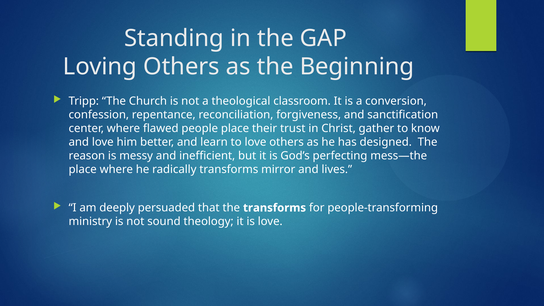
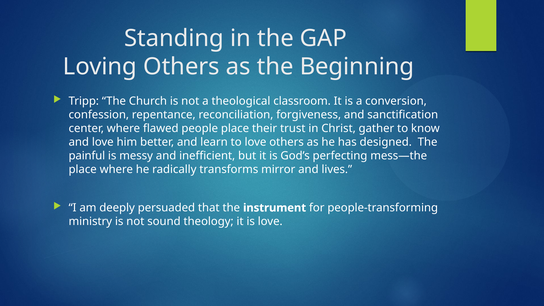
reason: reason -> painful (87, 156)
the transforms: transforms -> instrument (275, 208)
